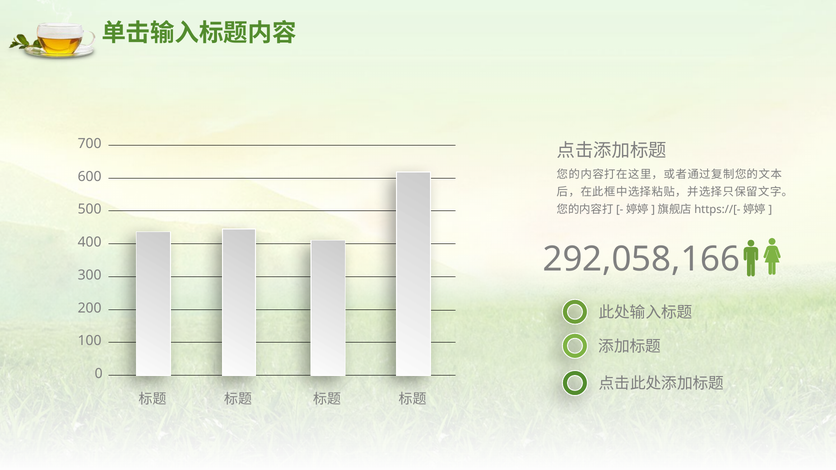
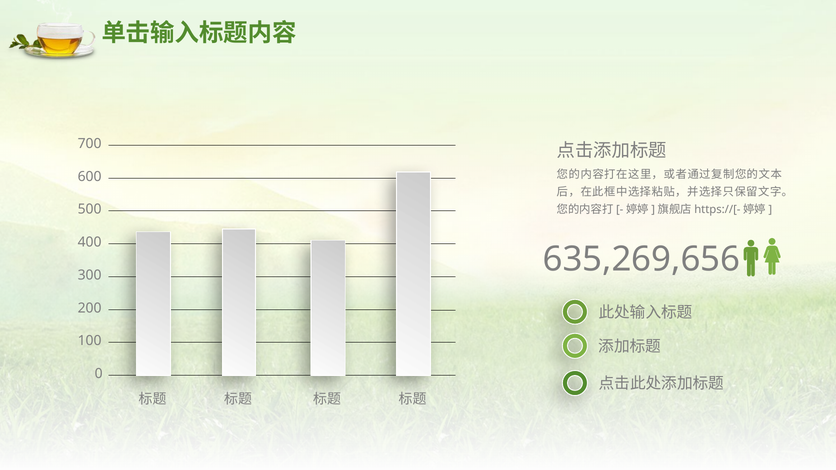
292,058,166: 292,058,166 -> 635,269,656 (641, 259)
